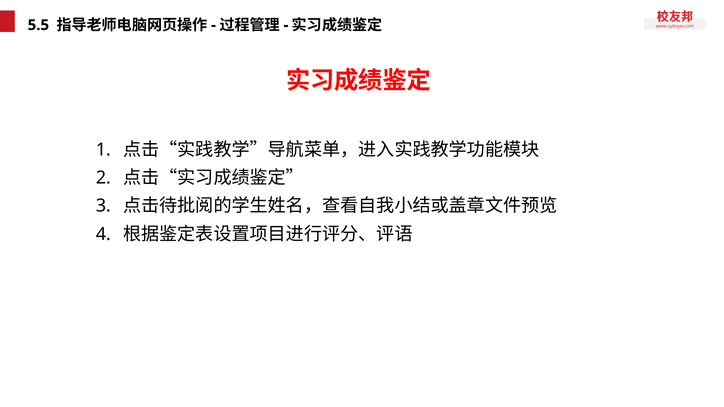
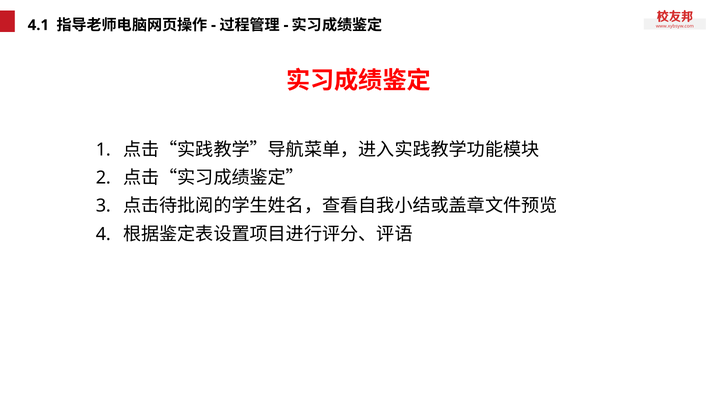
5.5: 5.5 -> 4.1 (38, 25)
